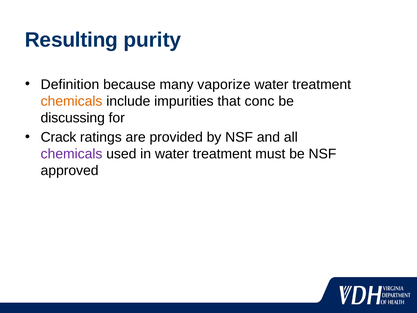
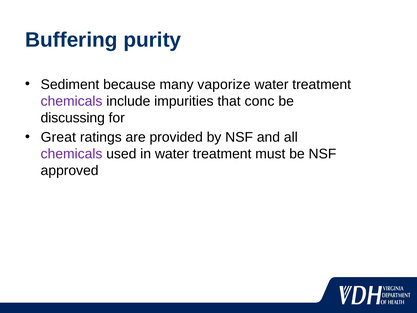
Resulting: Resulting -> Buffering (71, 40)
Definition: Definition -> Sediment (70, 84)
chemicals colour: orange -> purple (72, 101)
Crack: Crack -> Great (58, 137)
